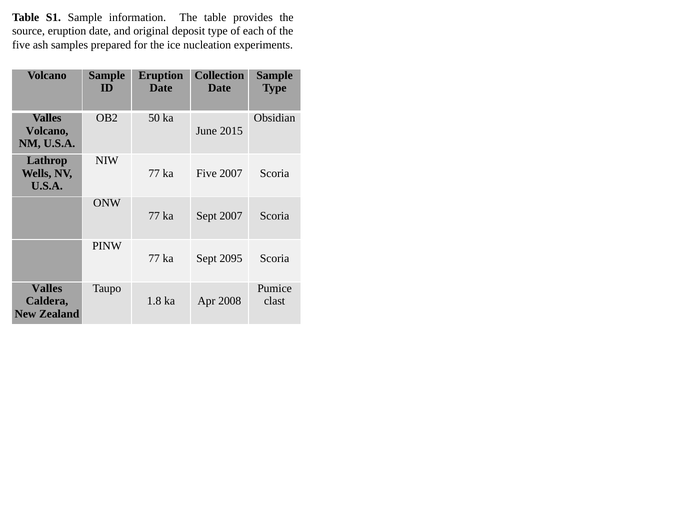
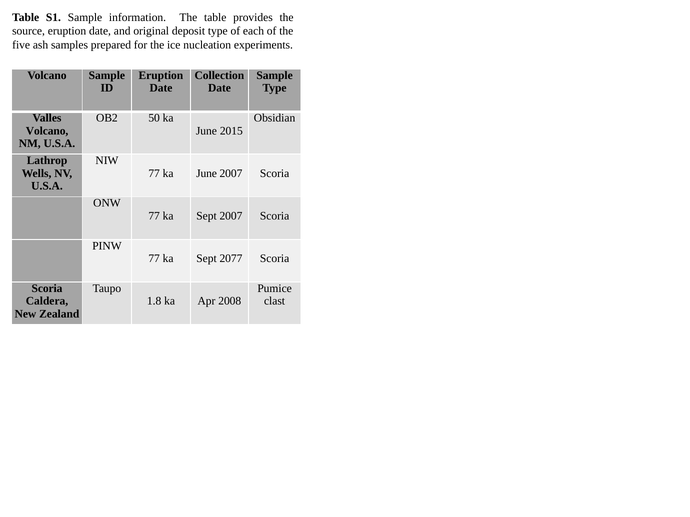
77 ka Five: Five -> June (207, 174)
2095: 2095 -> 2077 (231, 259)
Valles: Valles -> Scoria (47, 289)
